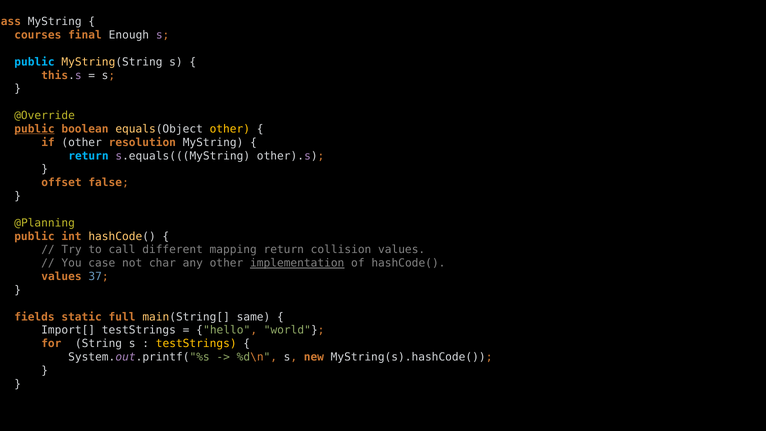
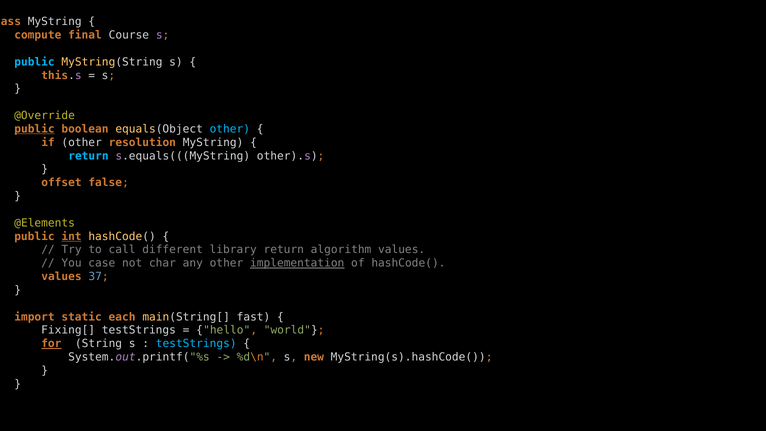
courses: courses -> compute (38, 35)
Enough: Enough -> Course (129, 35)
other colour: yellow -> light blue (230, 129)
@Planning: @Planning -> @Elements (45, 223)
int underline: none -> present (72, 236)
mapping: mapping -> library (233, 250)
collision: collision -> algorithm (341, 250)
fields: fields -> import (34, 317)
full: full -> each (122, 317)
same: same -> fast (253, 317)
Import[: Import[ -> Fixing[ (68, 330)
for underline: none -> present (51, 344)
testStrings colour: yellow -> light blue (196, 344)
